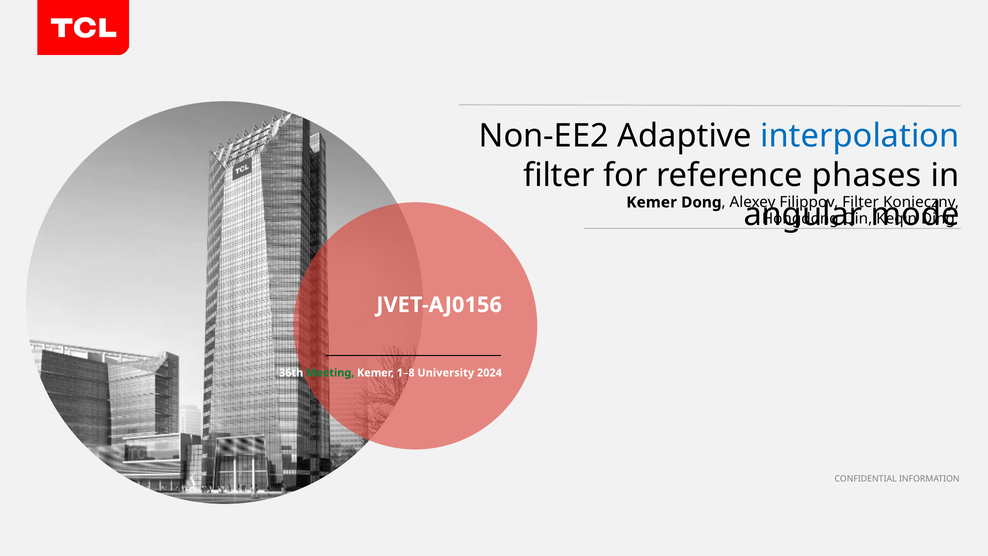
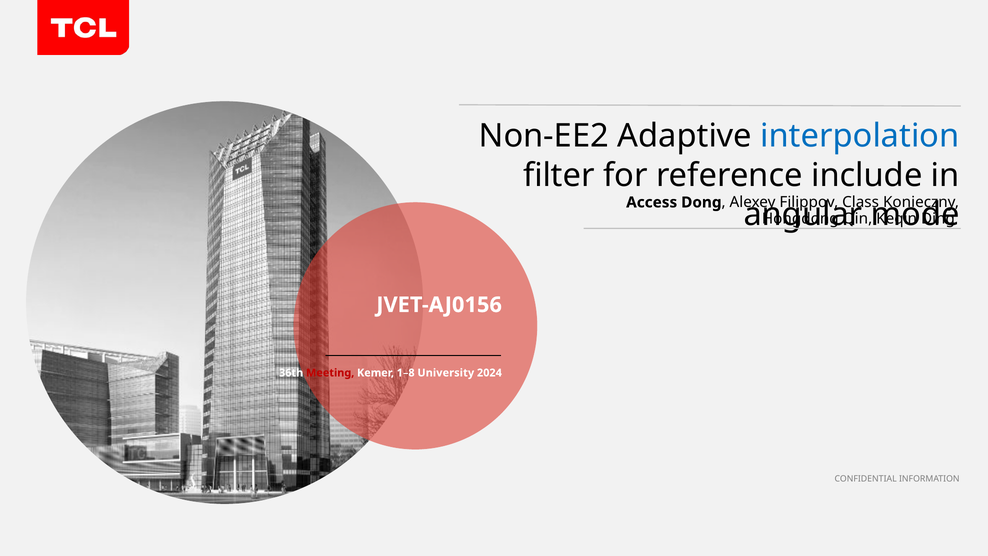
phases: phases -> include (867, 175)
Kemer: Kemer -> Access (652, 202)
Filter: Filter -> Class (861, 202)
Meeting colour: green -> red (330, 373)
